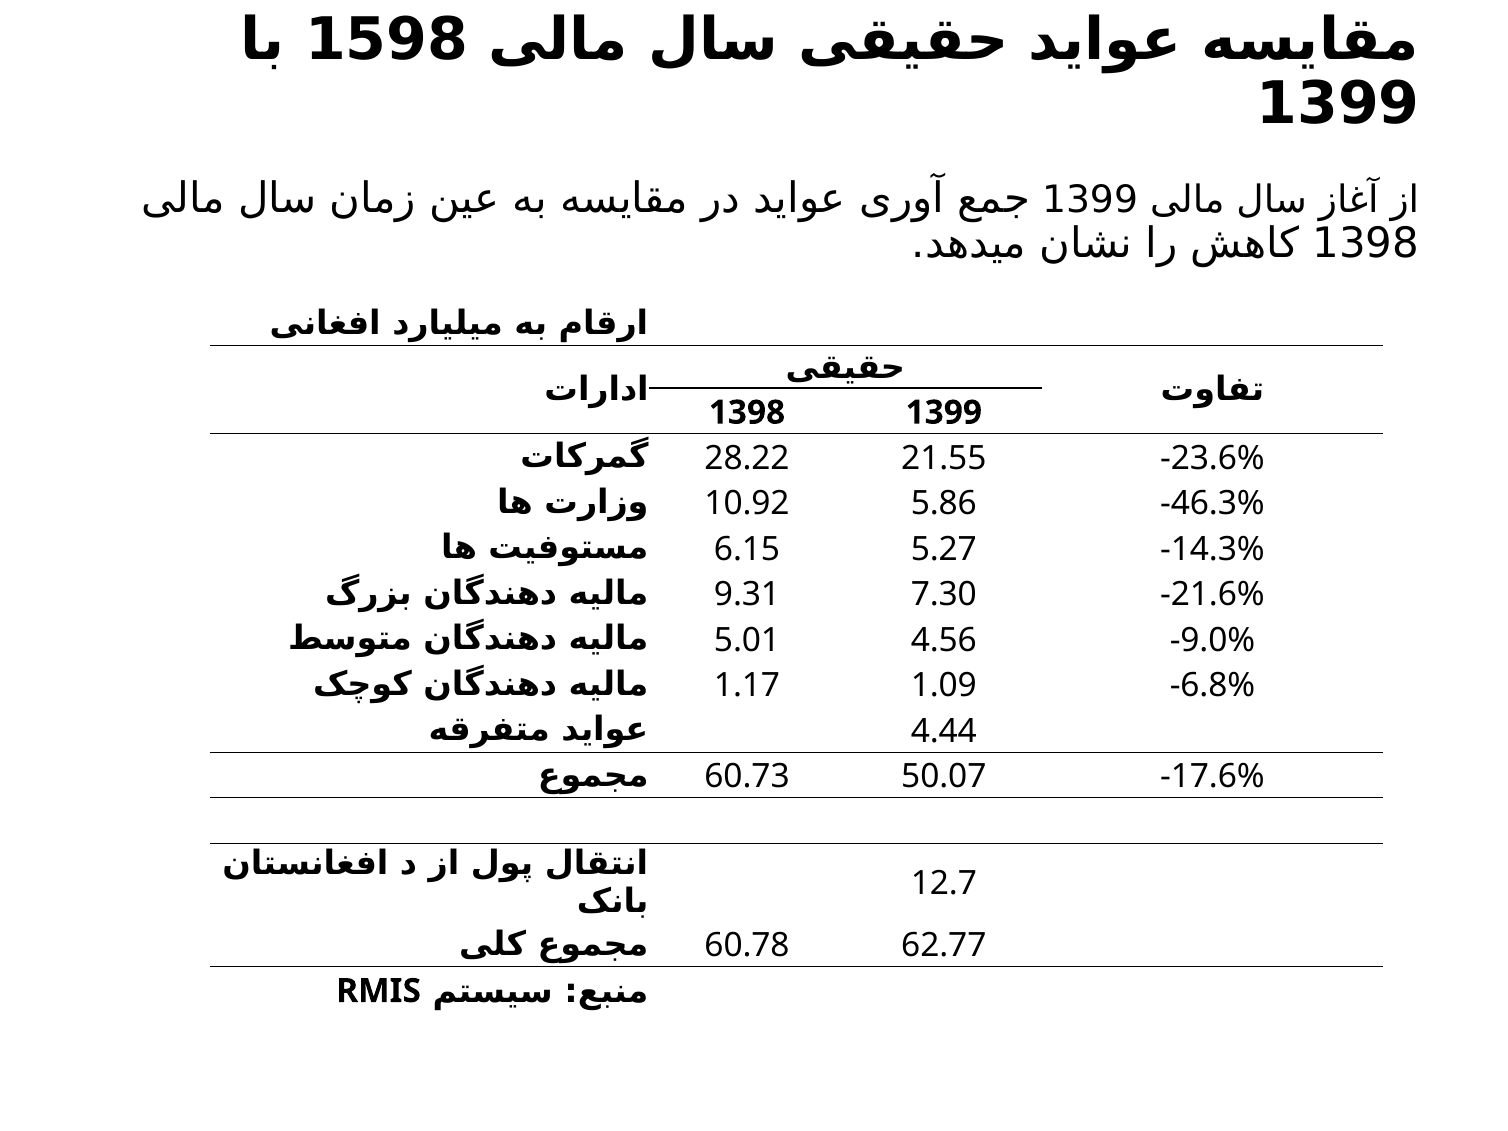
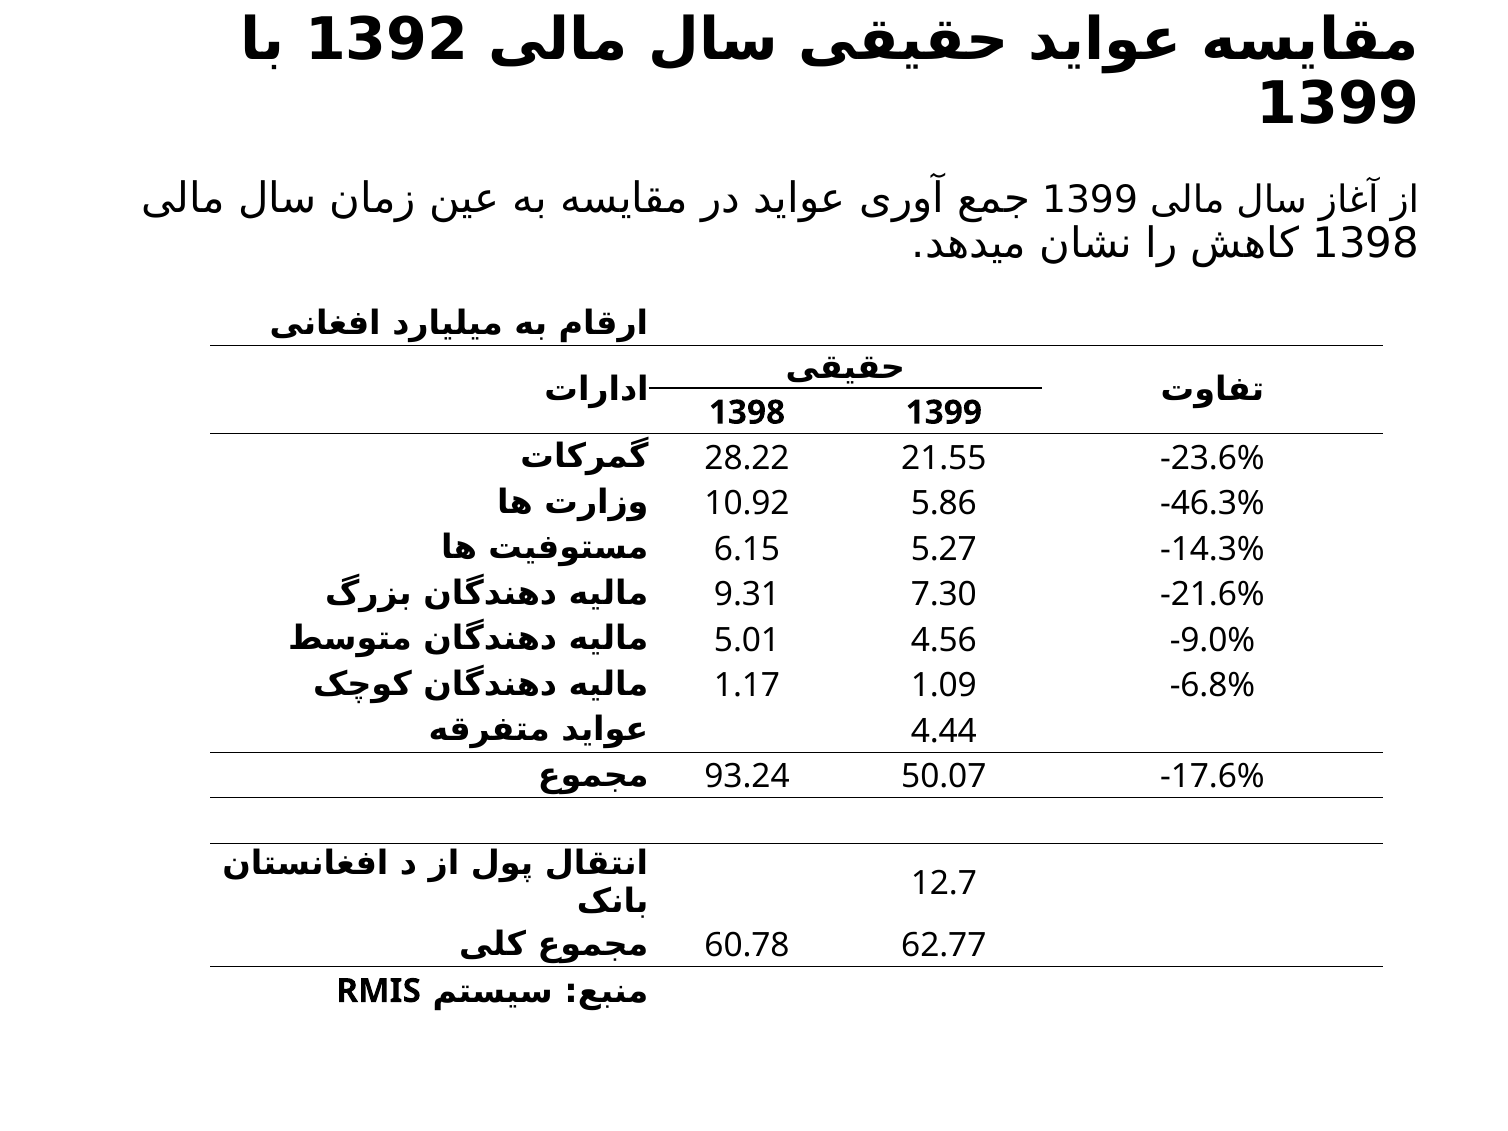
1598: 1598 -> 1392 (387, 40)
60.73: 60.73 -> 93.24 (747, 777)
